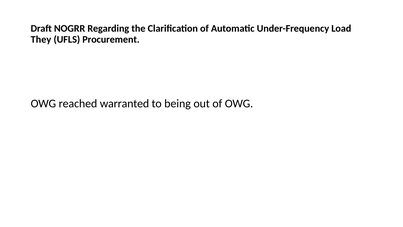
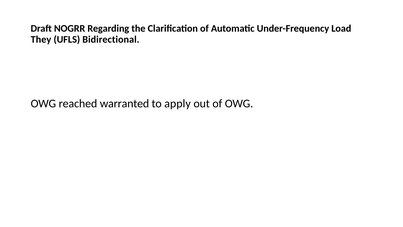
Procurement: Procurement -> Bidirectional (111, 39)
being: being -> apply (178, 103)
